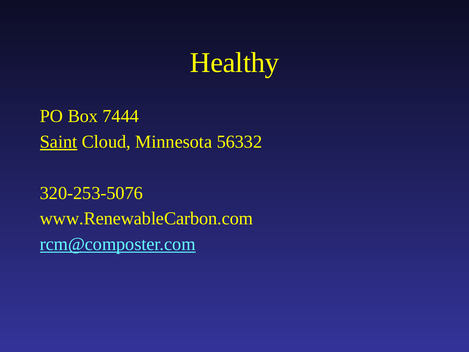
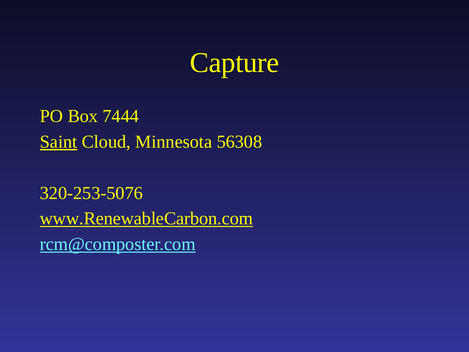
Healthy: Healthy -> Capture (235, 63)
56332: 56332 -> 56308 (239, 142)
www.RenewableCarbon.com underline: none -> present (146, 218)
